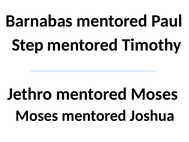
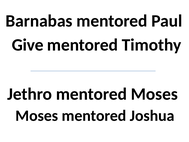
Step: Step -> Give (28, 45)
